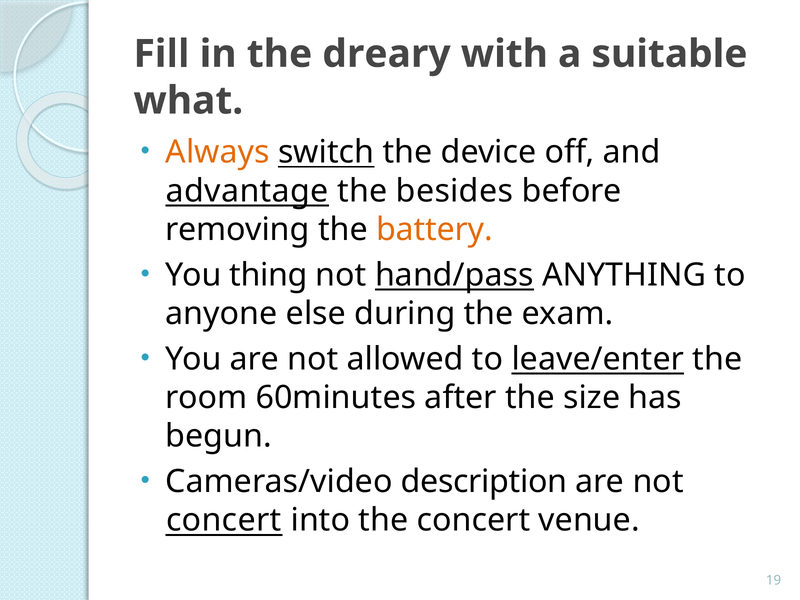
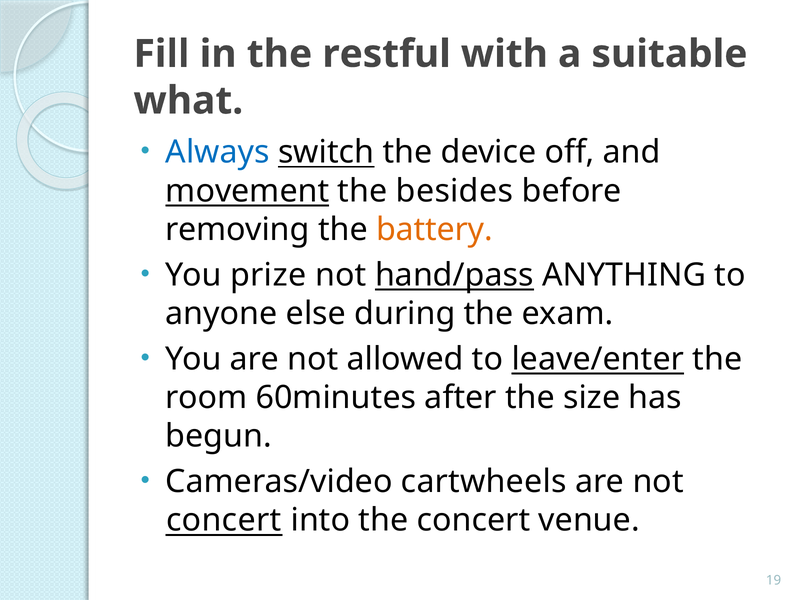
dreary: dreary -> restful (387, 54)
Always colour: orange -> blue (218, 152)
advantage: advantage -> movement (247, 191)
thing: thing -> prize (268, 275)
description: description -> cartwheels (484, 482)
